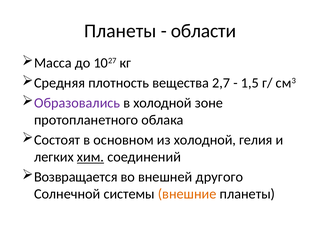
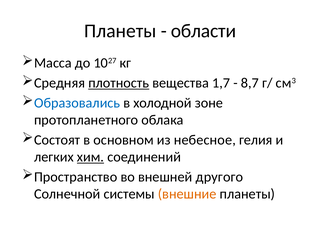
плотность underline: none -> present (119, 83)
2,7: 2,7 -> 1,7 (221, 83)
1,5: 1,5 -> 8,7 (250, 83)
Образовались colour: purple -> blue (77, 103)
из холодной: холодной -> небесное (205, 140)
Возвращается: Возвращается -> Пространство (76, 177)
